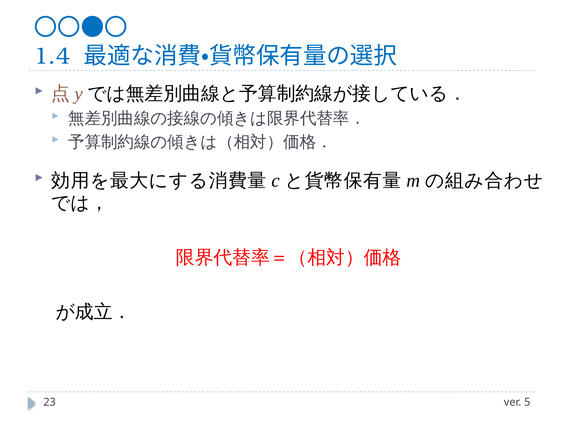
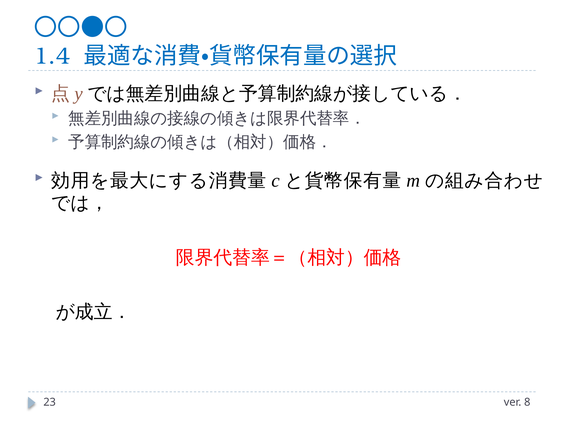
5: 5 -> 8 (527, 402)
